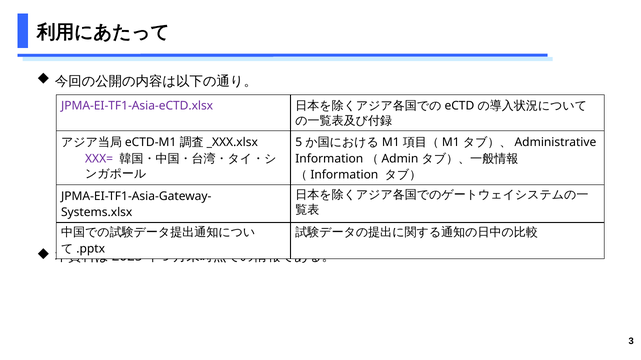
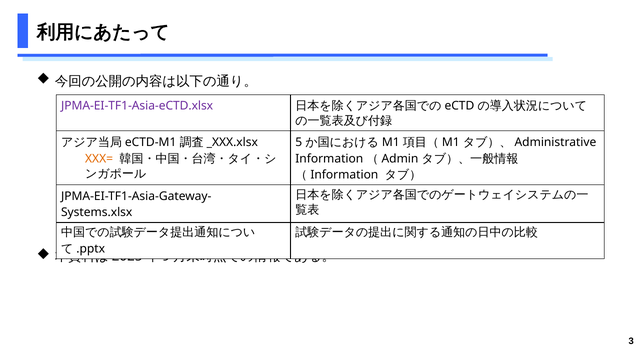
XXX= colour: purple -> orange (99, 159)
